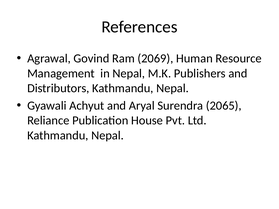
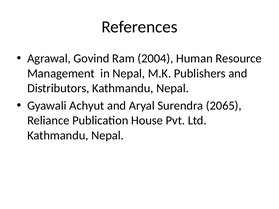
2069: 2069 -> 2004 (155, 59)
